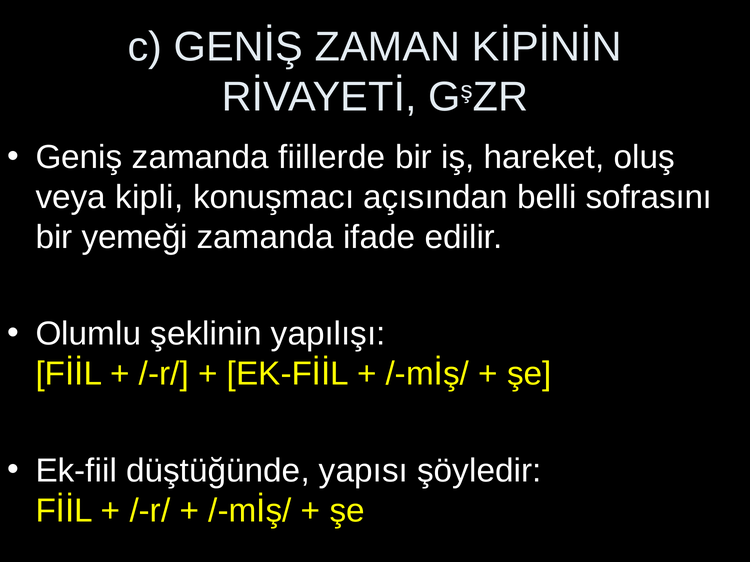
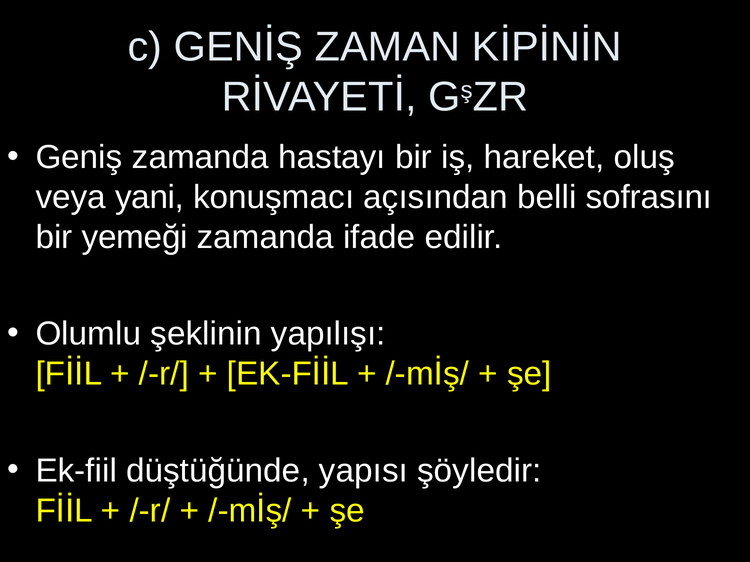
fiillerde: fiillerde -> hastayı (332, 157)
kipli: kipli -> yani (150, 197)
